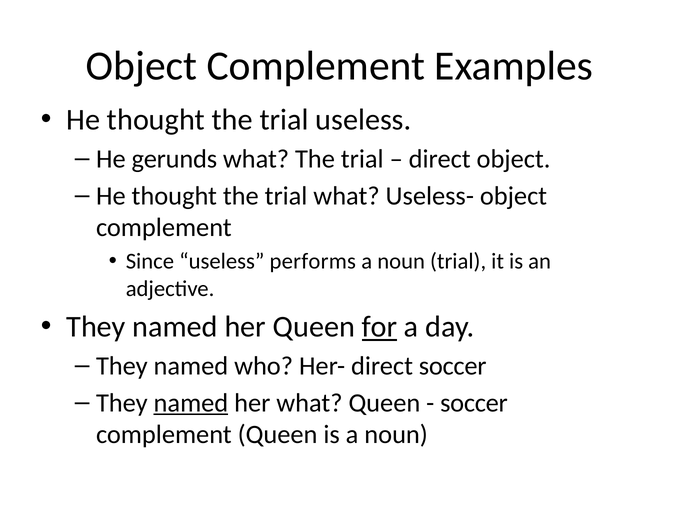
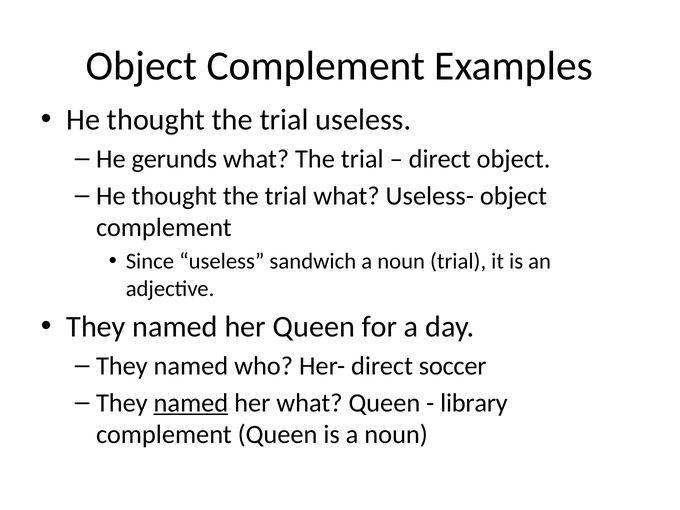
performs: performs -> sandwich (313, 261)
for underline: present -> none (380, 327)
soccer: soccer -> library (474, 403)
